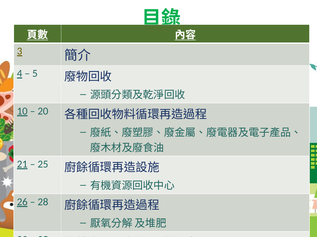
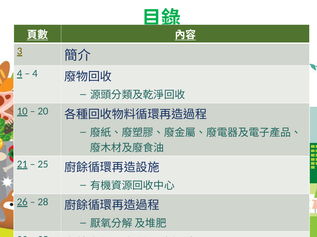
5: 5 -> 4 (35, 74)
